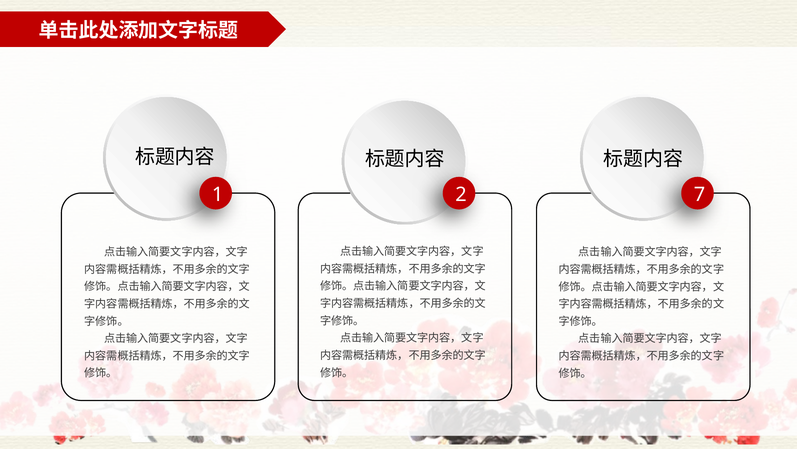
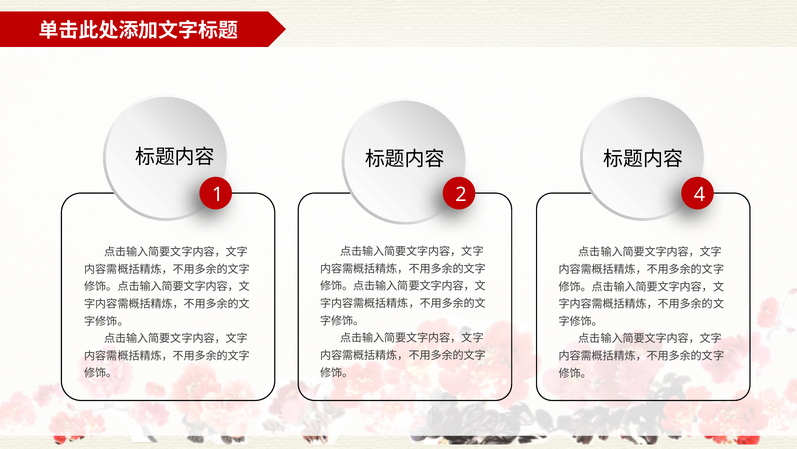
7: 7 -> 4 (699, 194)
